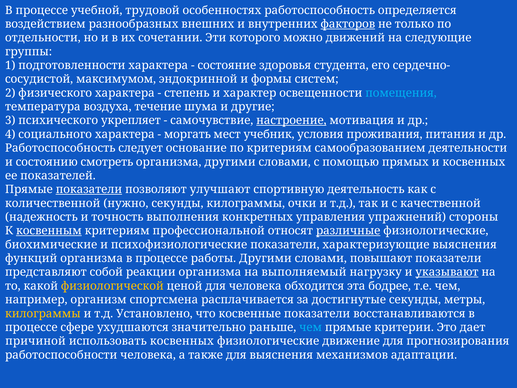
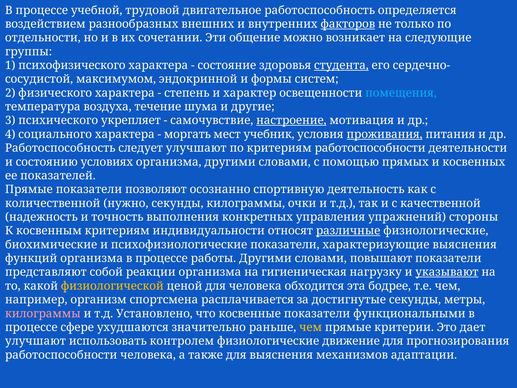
особенностях: особенностях -> двигательное (222, 10)
которого: которого -> общение (255, 38)
движений: движений -> возникает (355, 38)
подготовленности: подготовленности -> психофизического (72, 65)
студента underline: none -> present (341, 65)
проживания underline: none -> present (385, 134)
следует основание: основание -> улучшают (196, 148)
критериям самообразованием: самообразованием -> работоспособности (370, 148)
смотреть: смотреть -> условиях (107, 162)
показатели underline: present -> none (89, 189)
улучшают: улучшают -> осознанно (220, 189)
косвенным underline: present -> none (49, 231)
профессиональной: профессиональной -> индивидуальности (209, 231)
выполняемый: выполняемый -> гигиеническая (304, 272)
килограммы colour: yellow -> pink (43, 313)
восстанавливаются: восстанавливаются -> функциональными (409, 313)
чем colour: light blue -> yellow (311, 327)
причиной: причиной -> улучшают (35, 341)
использовать косвенных: косвенных -> контролем (182, 341)
